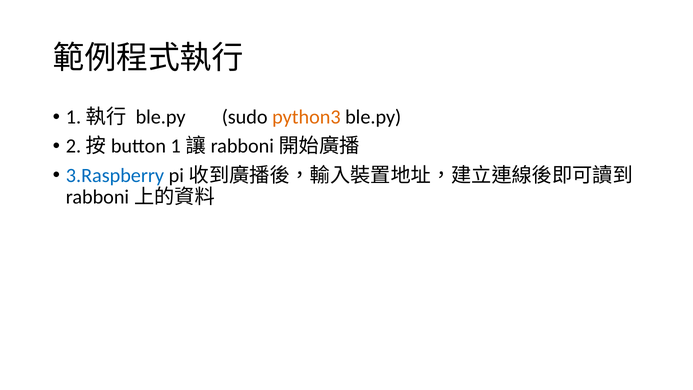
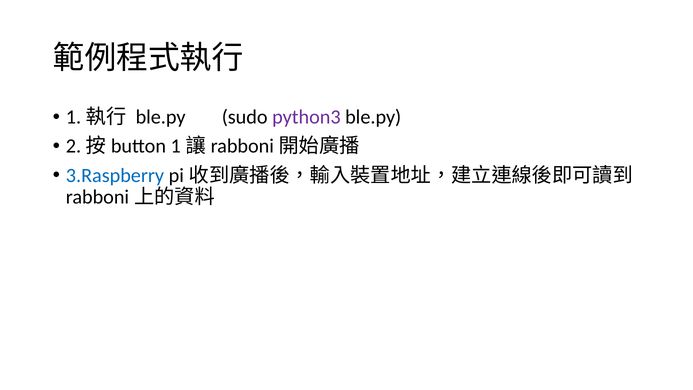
python3 colour: orange -> purple (306, 117)
